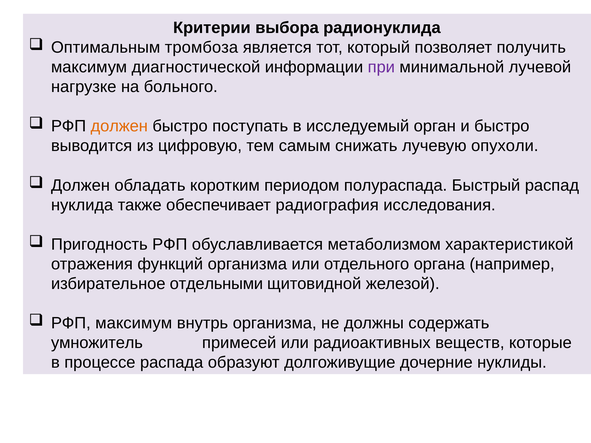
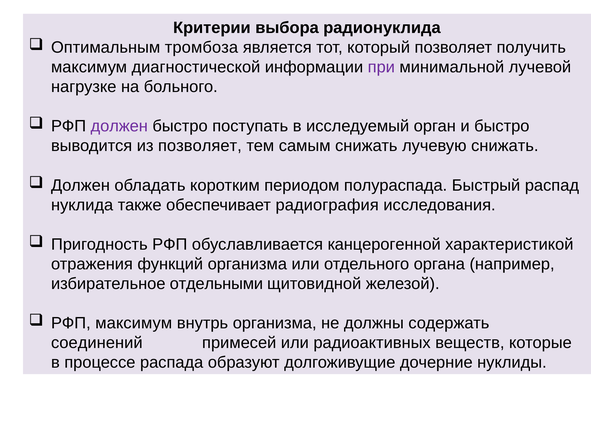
должен colour: orange -> purple (119, 126)
из цифровую: цифровую -> позволяет (200, 146)
лучевую опухоли: опухоли -> снижать (505, 146)
метаболизмом: метаболизмом -> канцерогенной (384, 245)
умножитель: умножитель -> соединений (97, 343)
